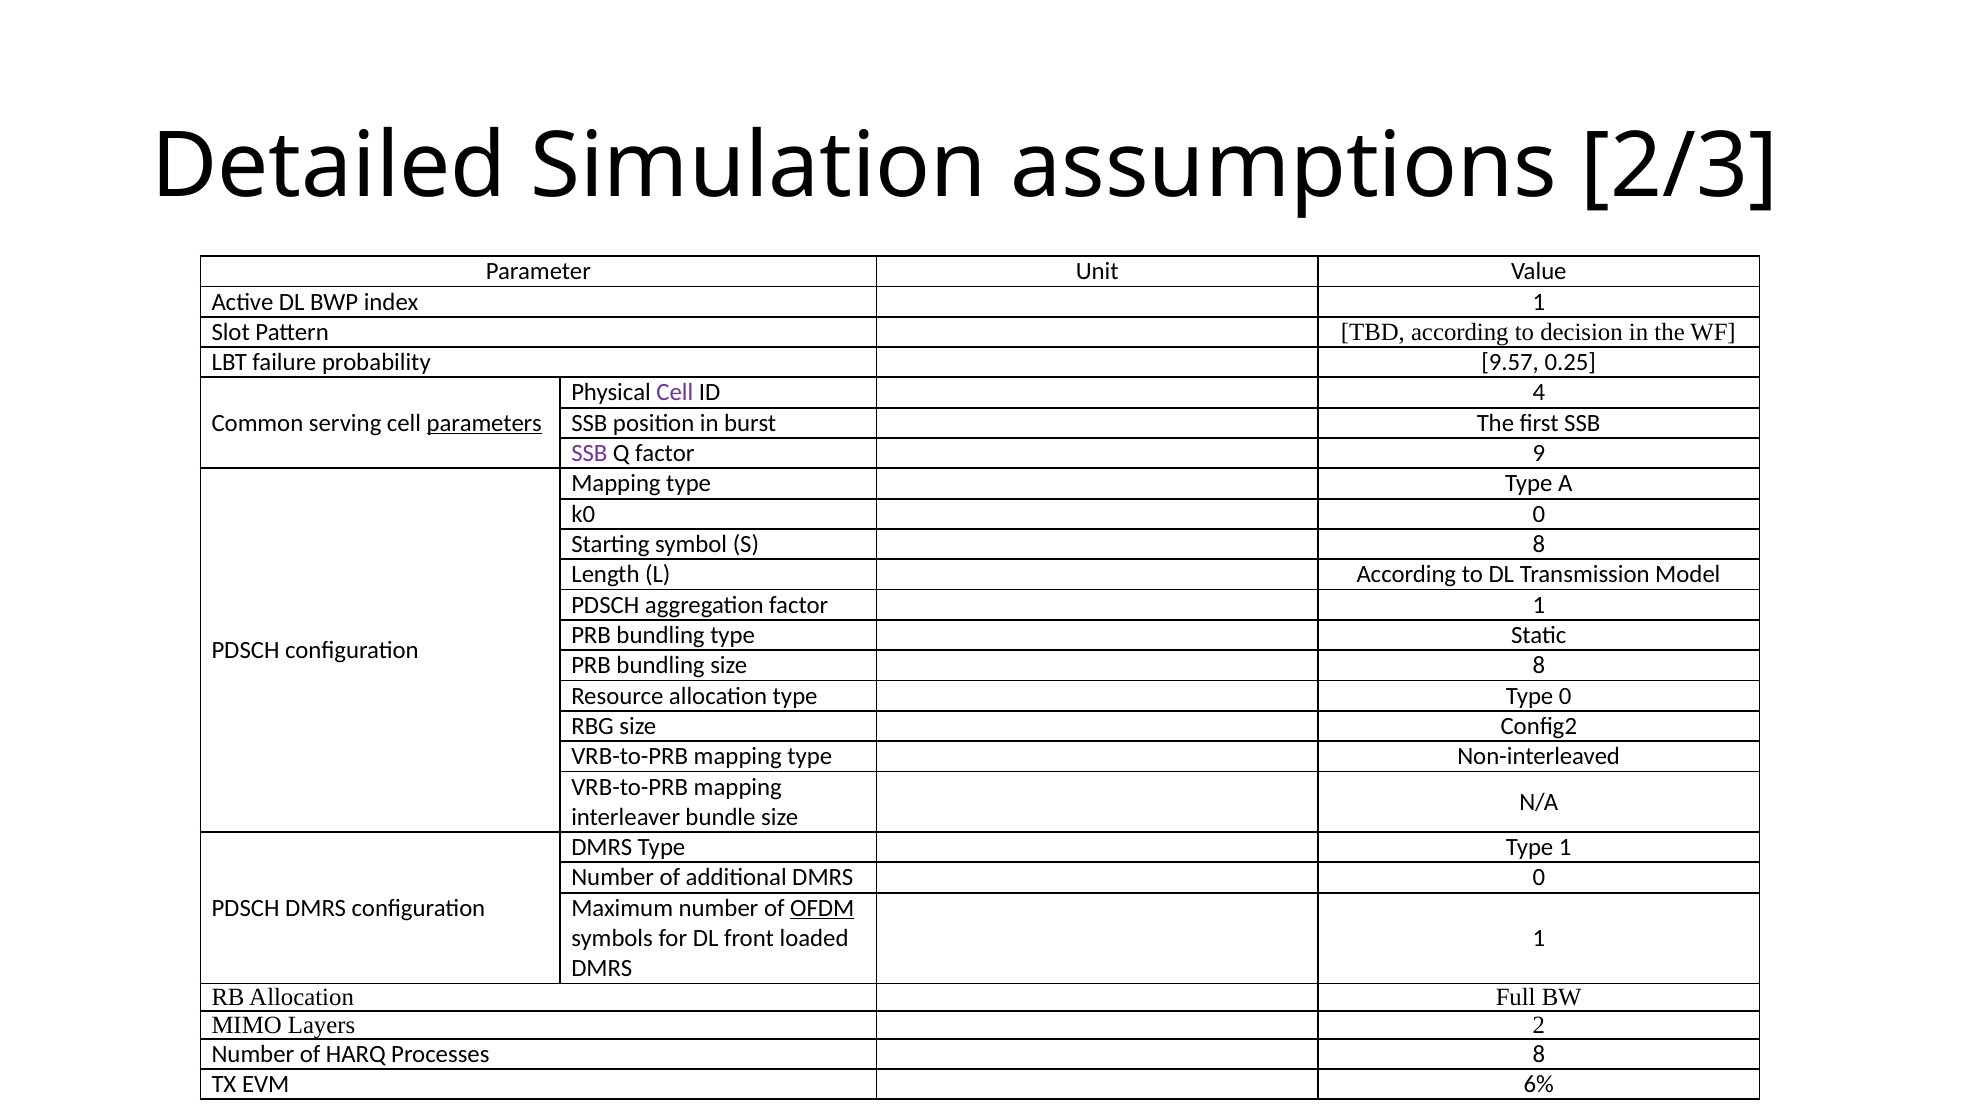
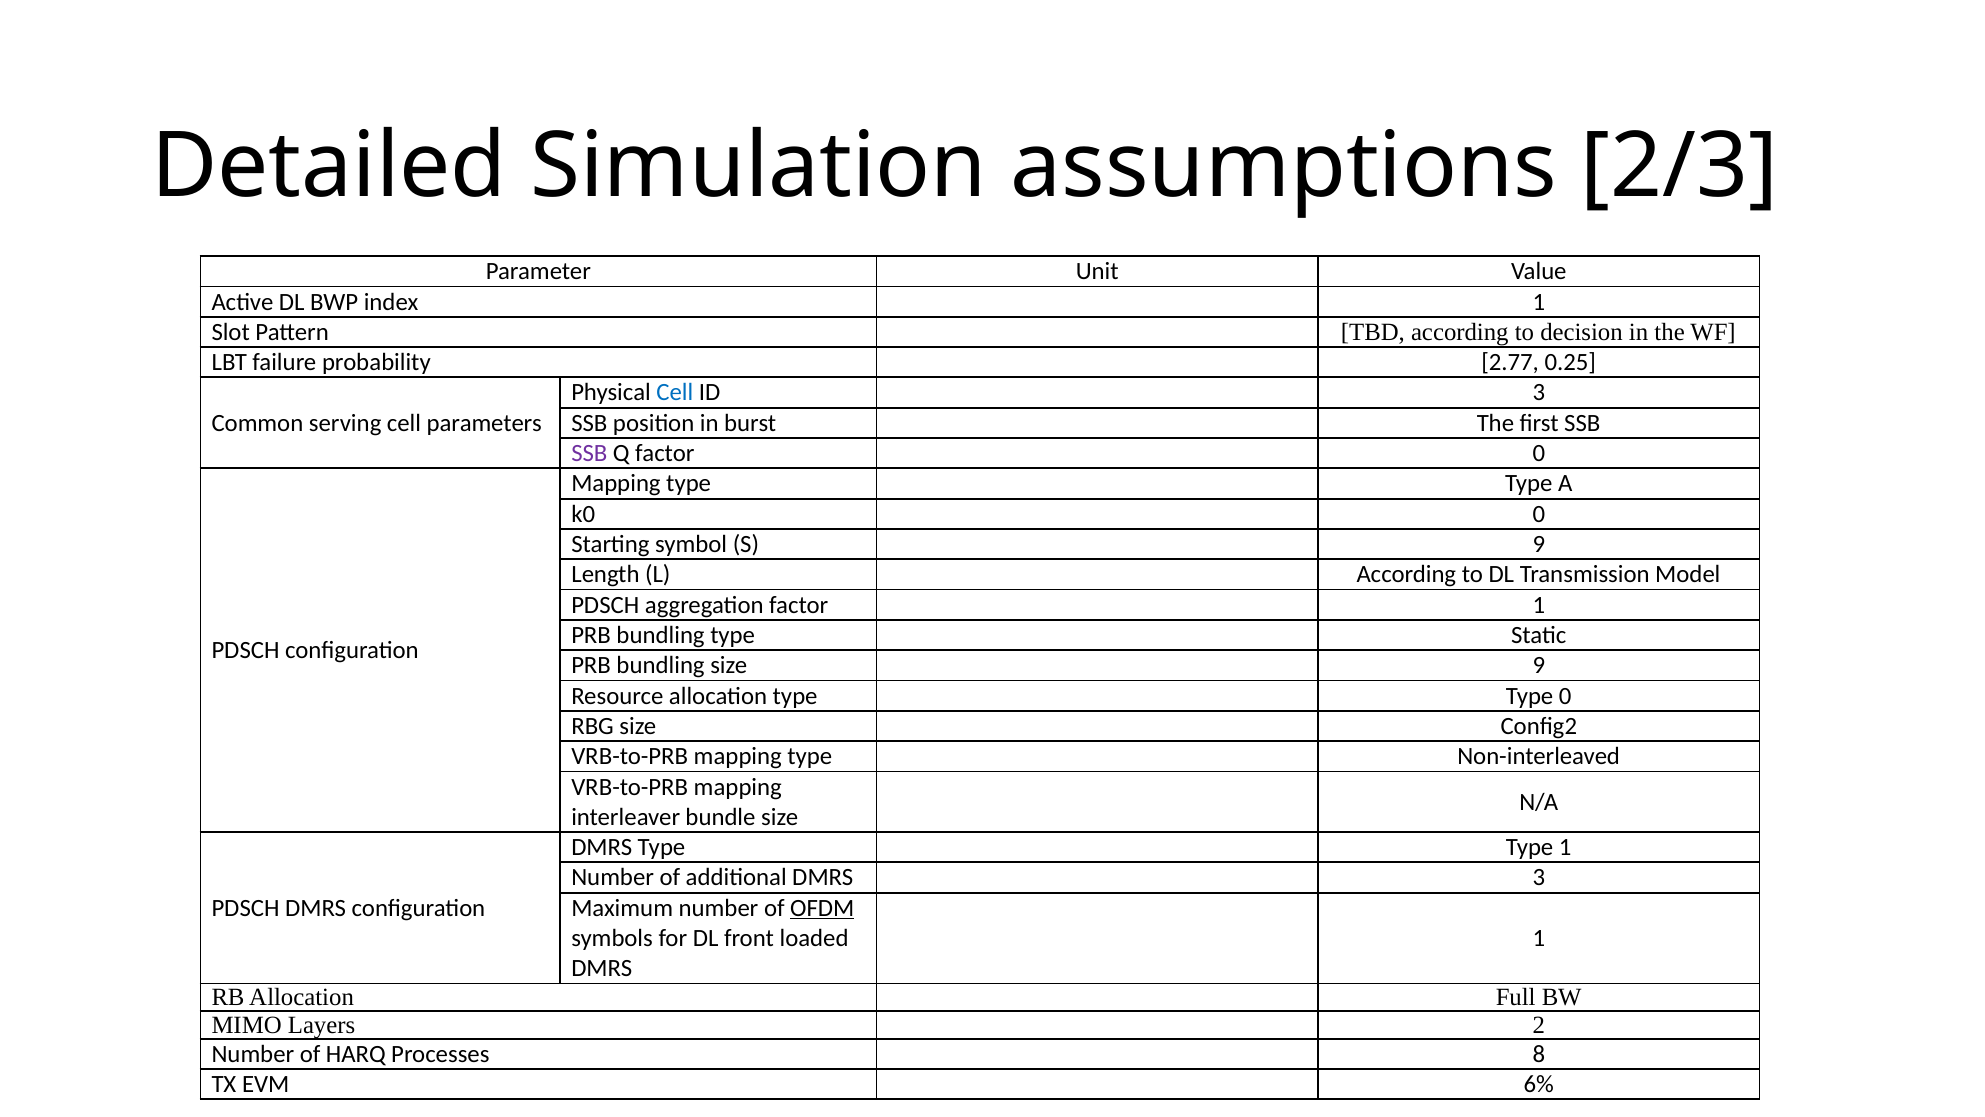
9.57: 9.57 -> 2.77 (1510, 362)
Cell colour: purple -> blue (675, 393)
ID 4: 4 -> 3 (1539, 393)
parameters underline: present -> none (484, 423)
factor 9: 9 -> 0 (1539, 453)
S 8: 8 -> 9 (1539, 544)
size 8: 8 -> 9 (1539, 665)
DMRS 0: 0 -> 3 (1539, 877)
